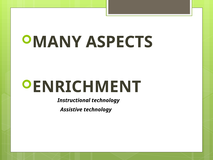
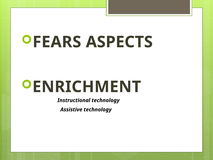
MANY: MANY -> FEARS (57, 42)
